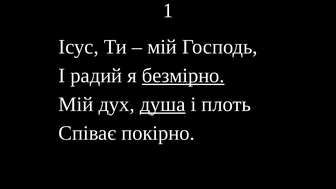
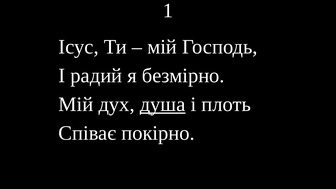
безмірно underline: present -> none (183, 76)
